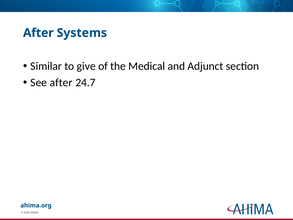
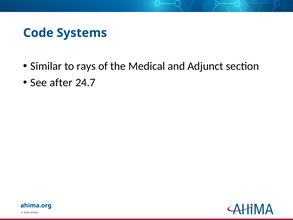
After: After -> Code (38, 33)
give: give -> rays (86, 66)
